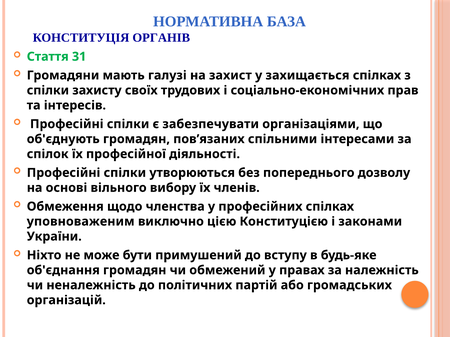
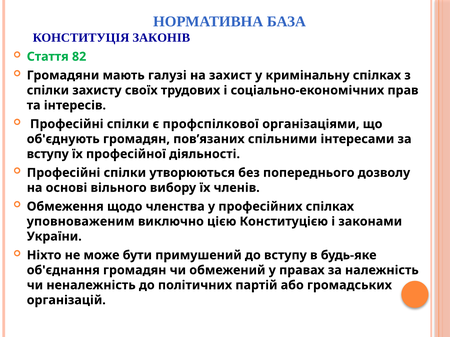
ОРГАНІВ: ОРГАНІВ -> ЗАКОНІВ (161, 38)
31: 31 -> 82 (79, 57)
захищається: захищається -> кримінальну (308, 75)
забезпечувати: забезпечувати -> профспілкової (211, 124)
спілок: спілок -> вступу (48, 154)
